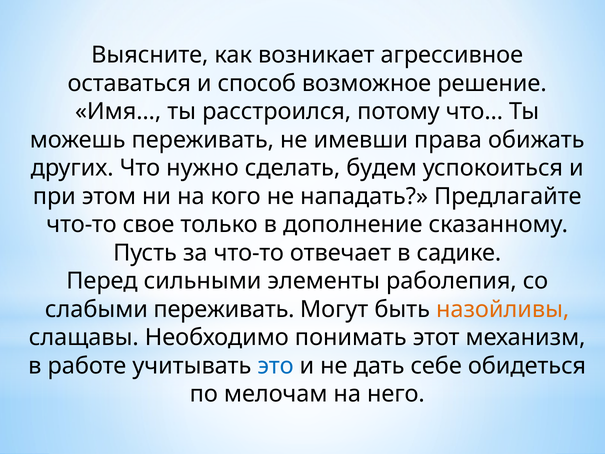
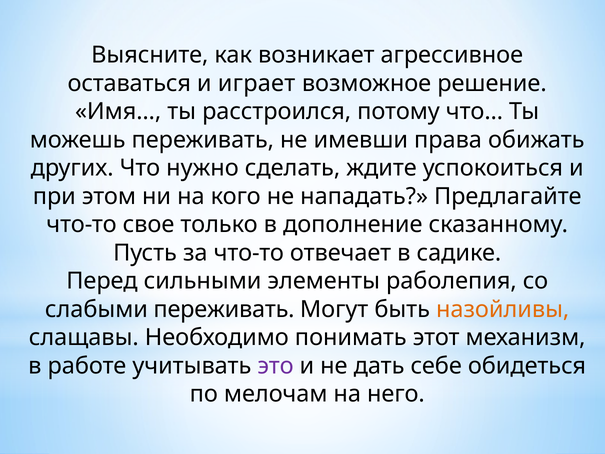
способ: способ -> играет (257, 83)
будем: будем -> ждите (382, 168)
это colour: blue -> purple (276, 366)
